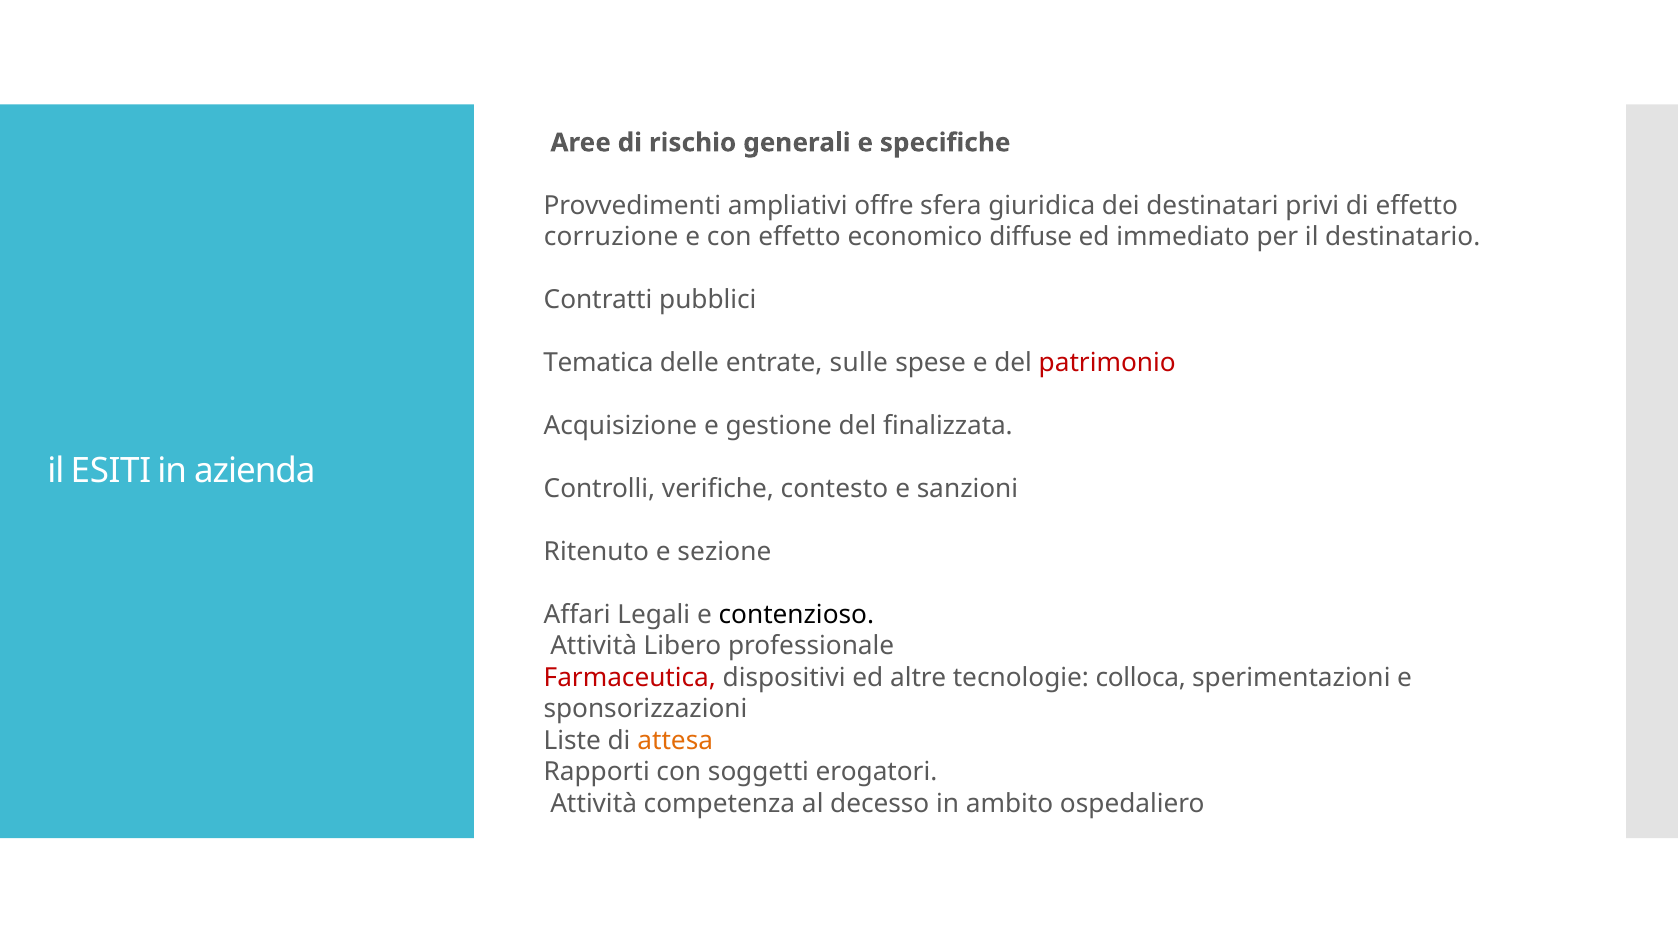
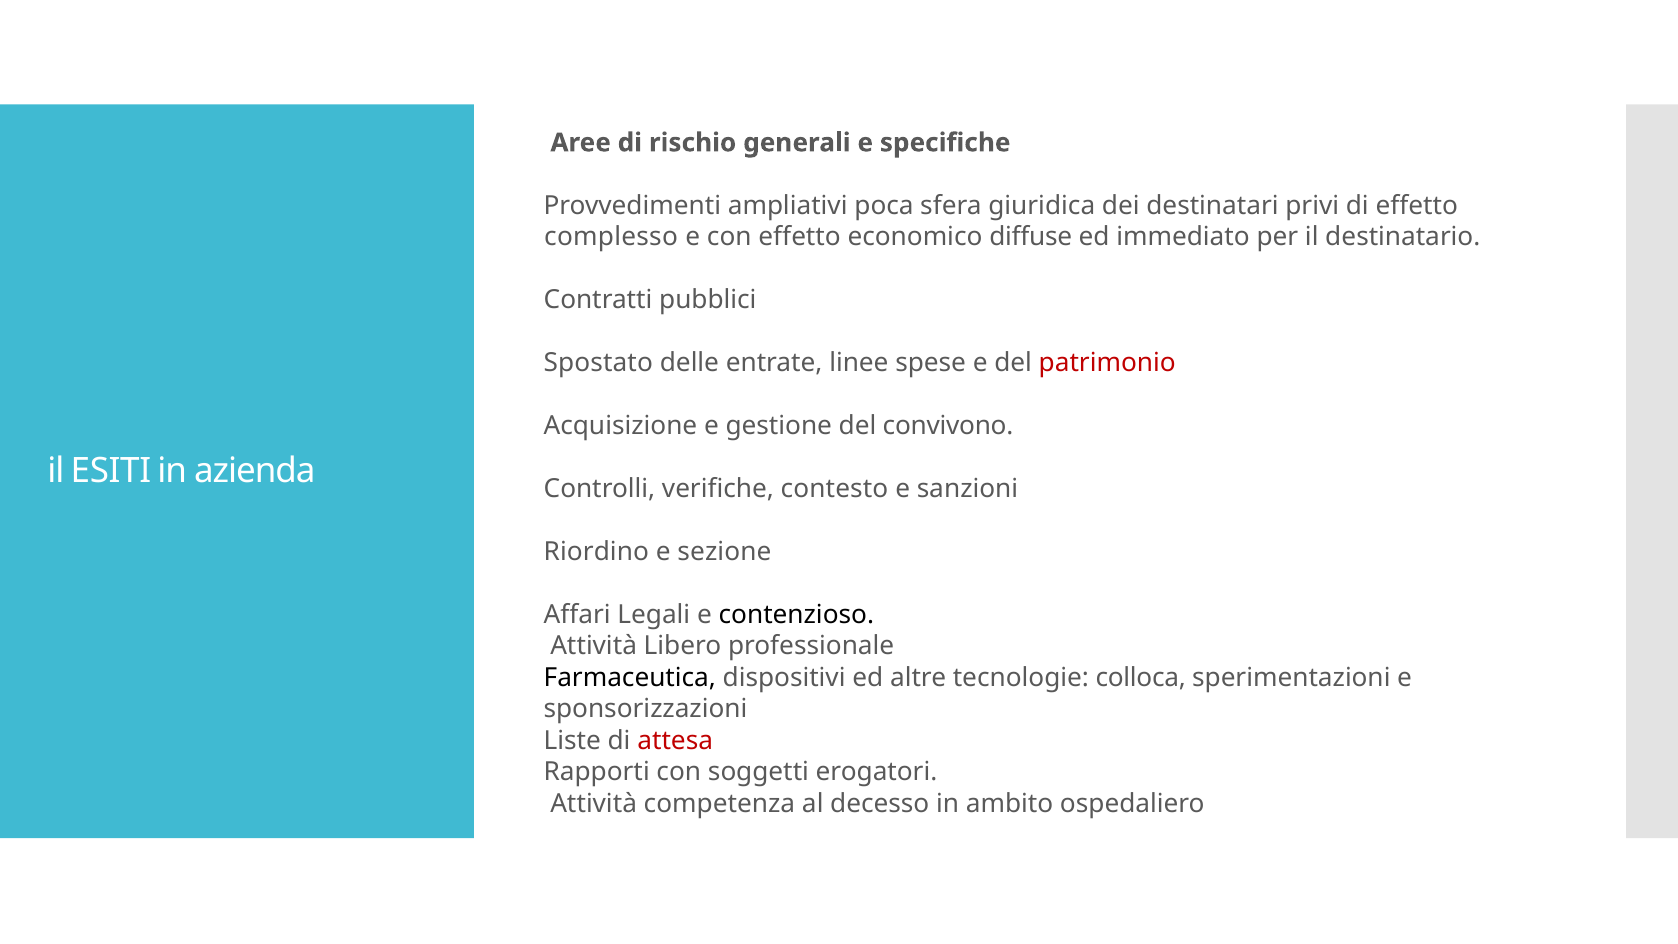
offre: offre -> poca (884, 206)
corruzione: corruzione -> complesso (611, 237)
Tematica: Tematica -> Spostato (598, 363)
sulle: sulle -> linee (859, 363)
finalizzata: finalizzata -> convivono (948, 426)
Ritenuto: Ritenuto -> Riordino (596, 552)
Farmaceutica colour: red -> black (630, 678)
attesa colour: orange -> red (675, 740)
